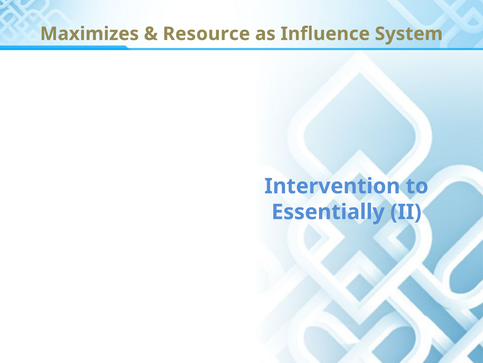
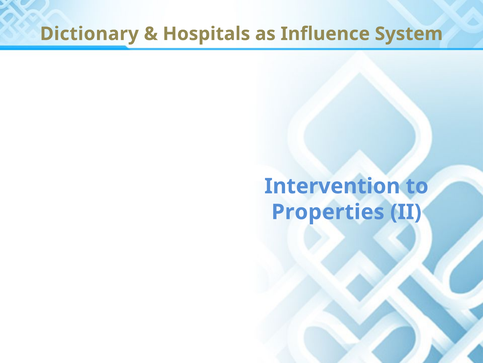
Maximizes: Maximizes -> Dictionary (89, 34)
Resource: Resource -> Hospitals (206, 34)
Essentially: Essentially -> Properties (328, 212)
